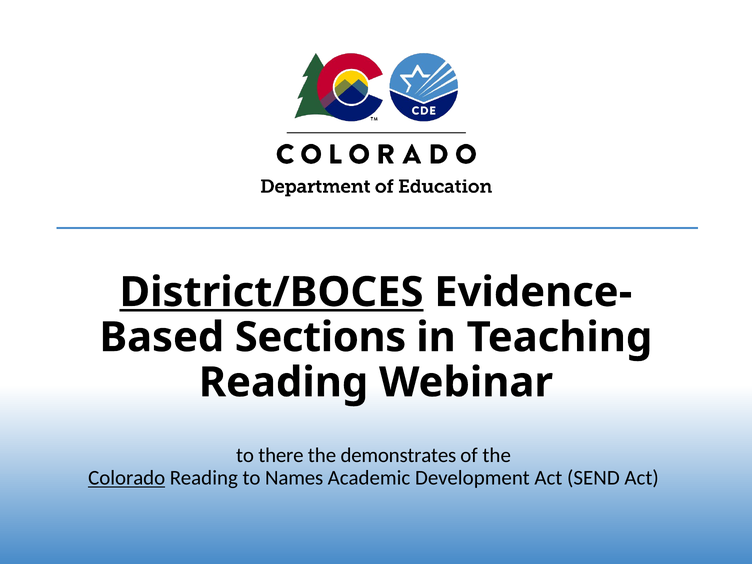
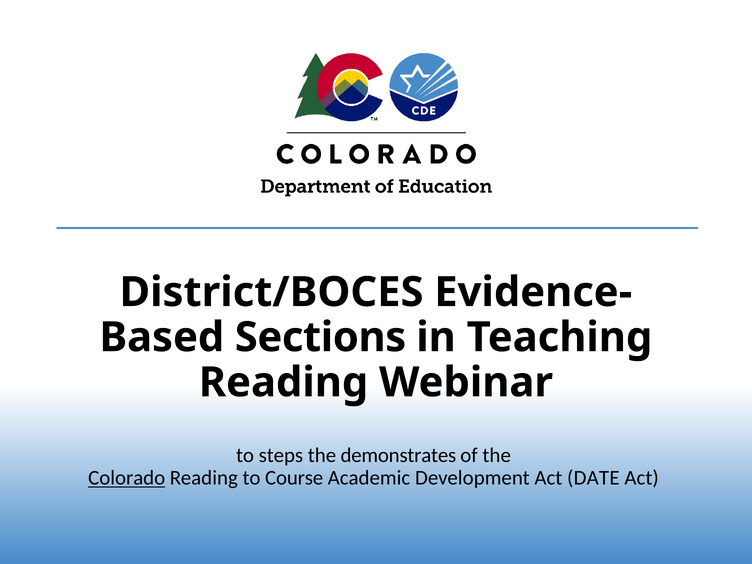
District/BOCES underline: present -> none (272, 292)
there: there -> steps (281, 455)
Names: Names -> Course (294, 478)
SEND: SEND -> DATE (593, 478)
